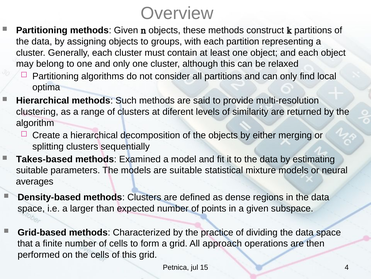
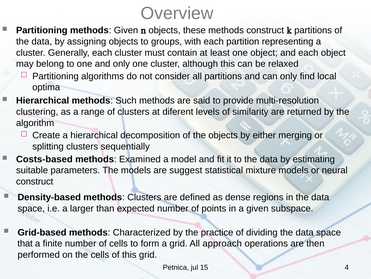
Takes-based: Takes-based -> Costs-based (44, 159)
are suitable: suitable -> suggest (186, 170)
averages: averages -> construct (35, 181)
